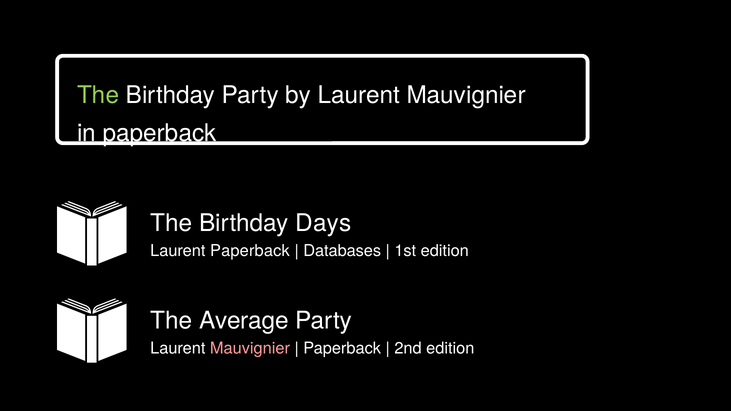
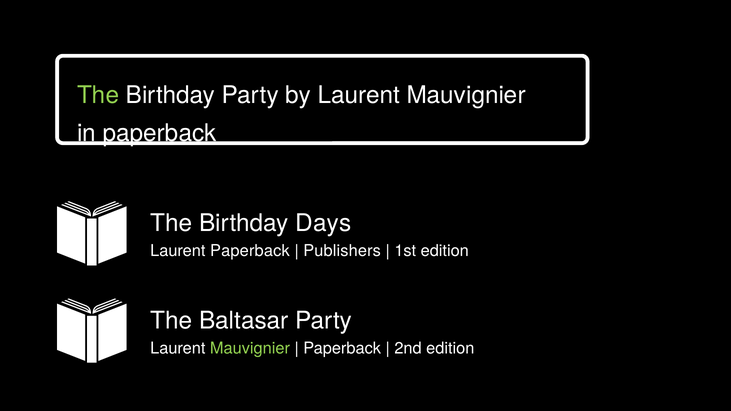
Databases: Databases -> Publishers (342, 251)
Average: Average -> Baltasar (244, 321)
Mauvignier colour: pink -> light green (250, 349)
